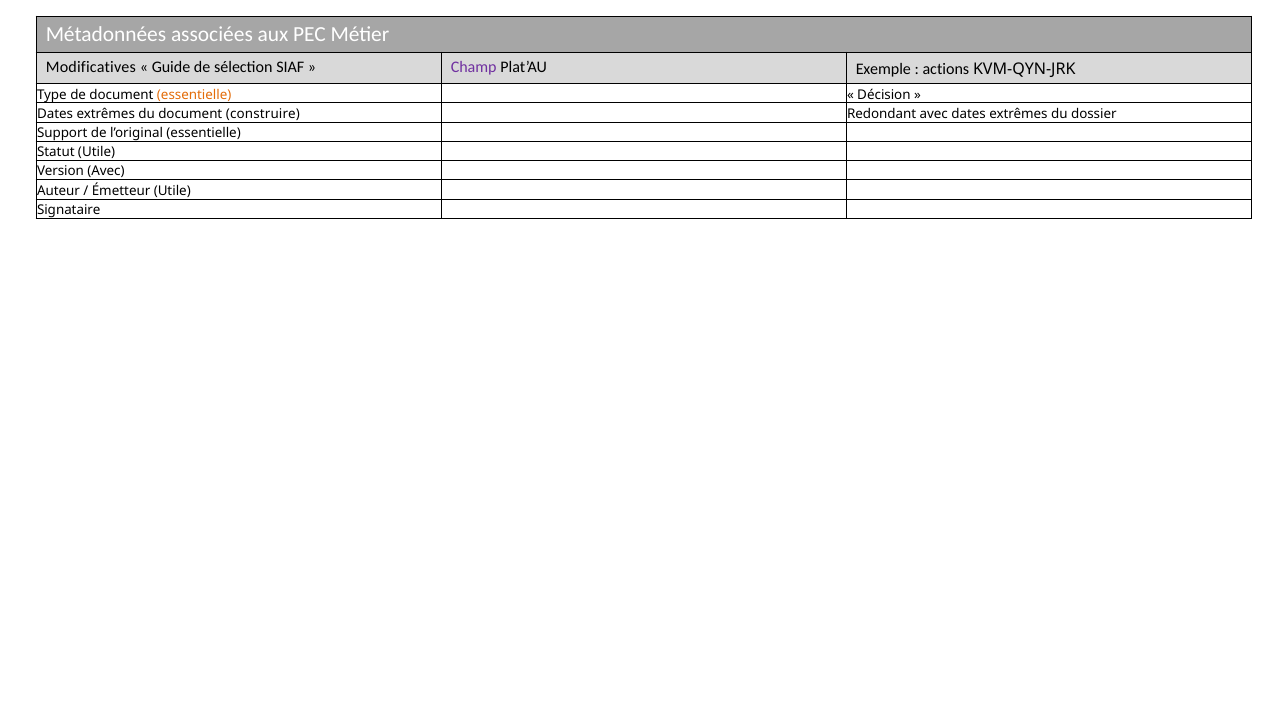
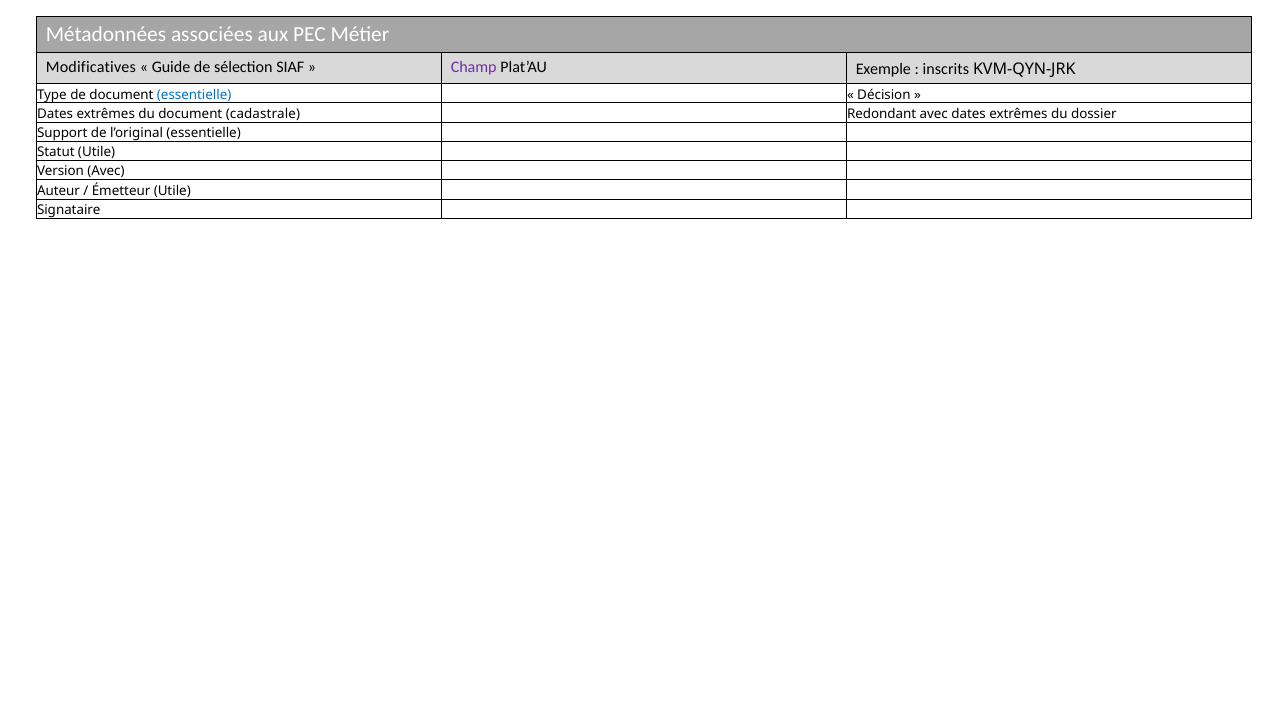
actions: actions -> inscrits (946, 69)
essentielle colour: orange -> blue (194, 95)
construire: construire -> cadastrale (263, 114)
